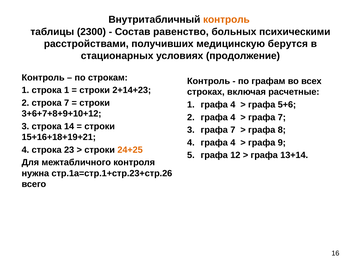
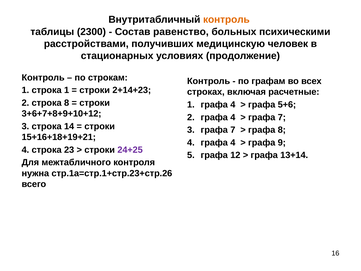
берутся: берутся -> человек (288, 44)
строка 7: 7 -> 8 (67, 103)
24+25 colour: orange -> purple (130, 150)
